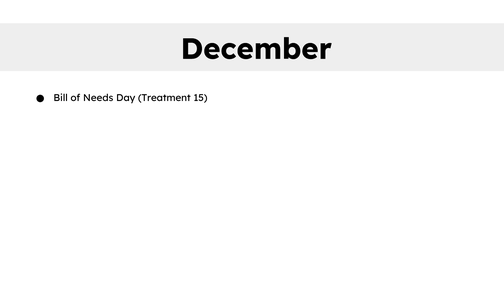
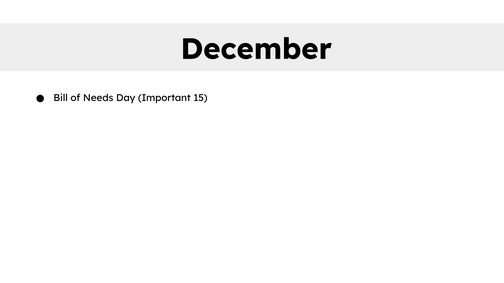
Treatment: Treatment -> Important (164, 98)
